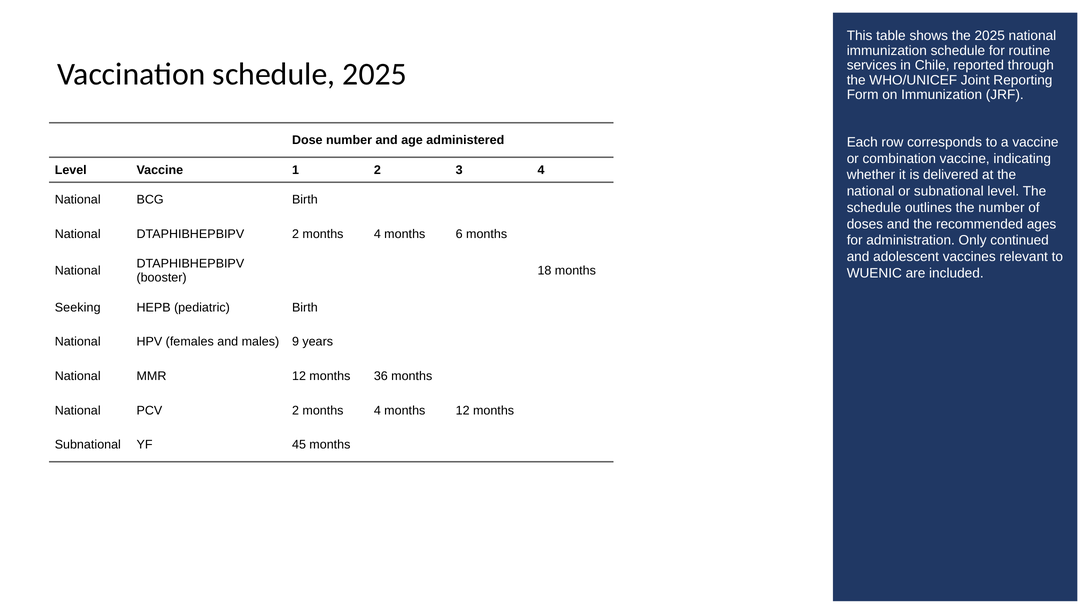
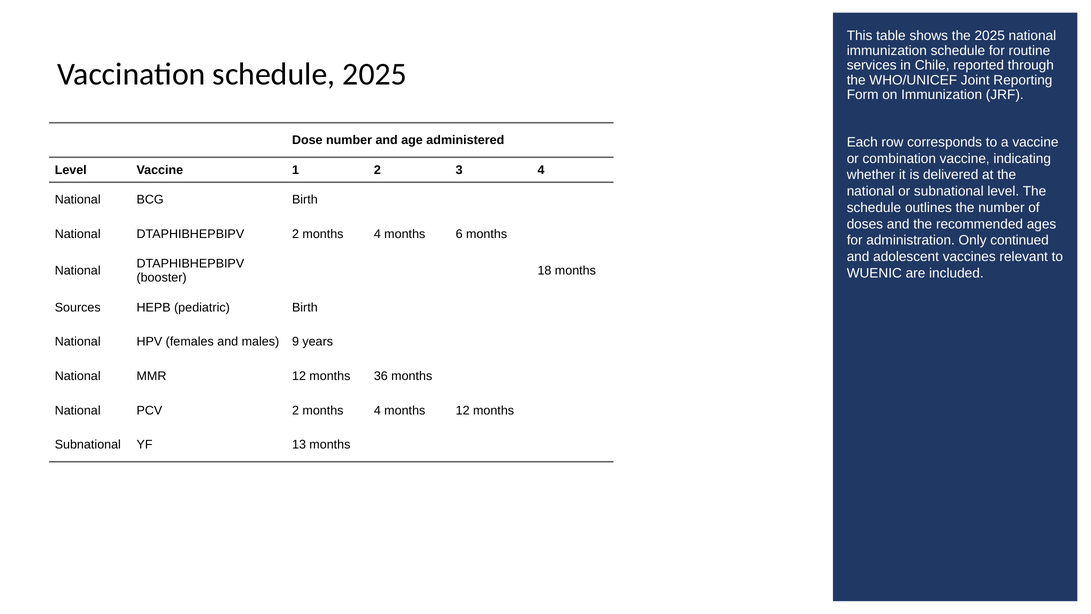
Seeking: Seeking -> Sources (78, 307)
45: 45 -> 13 (299, 445)
